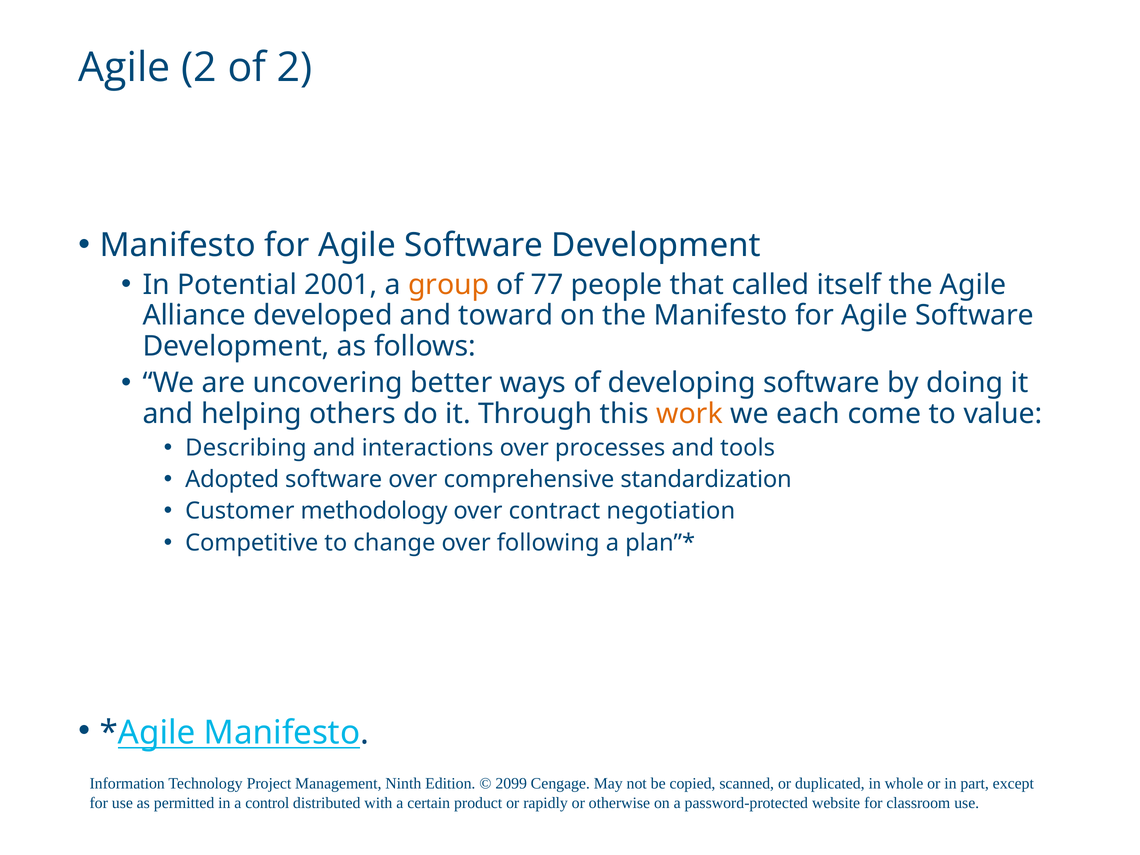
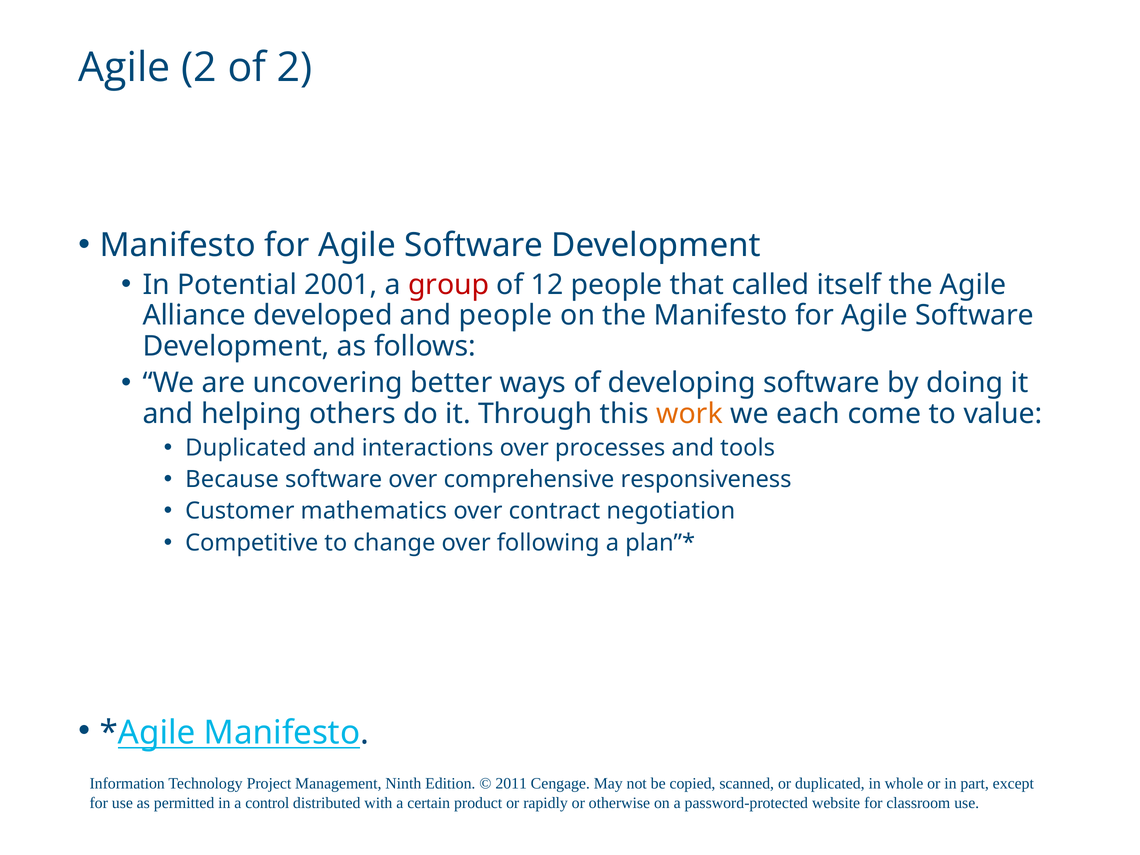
group colour: orange -> red (449, 285)
77: 77 -> 12 (547, 285)
and toward: toward -> people (506, 315)
Describing: Describing -> Duplicated (246, 448)
Adopted: Adopted -> Because (232, 479)
standardization: standardization -> responsiveness (706, 479)
methodology: methodology -> mathematics (374, 511)
2099: 2099 -> 2011 (511, 784)
